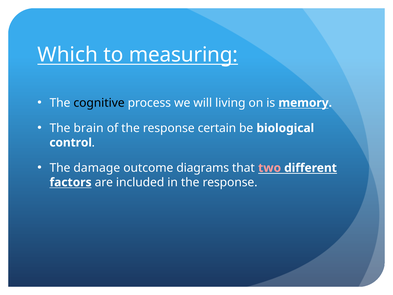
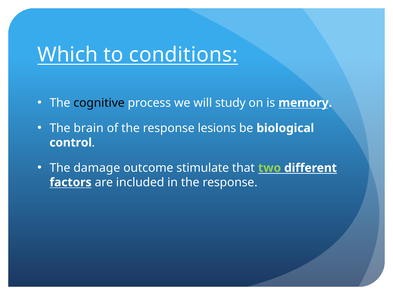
measuring: measuring -> conditions (183, 55)
living: living -> study (230, 103)
certain: certain -> lesions (217, 128)
diagrams: diagrams -> stimulate (203, 168)
two colour: pink -> light green (270, 168)
